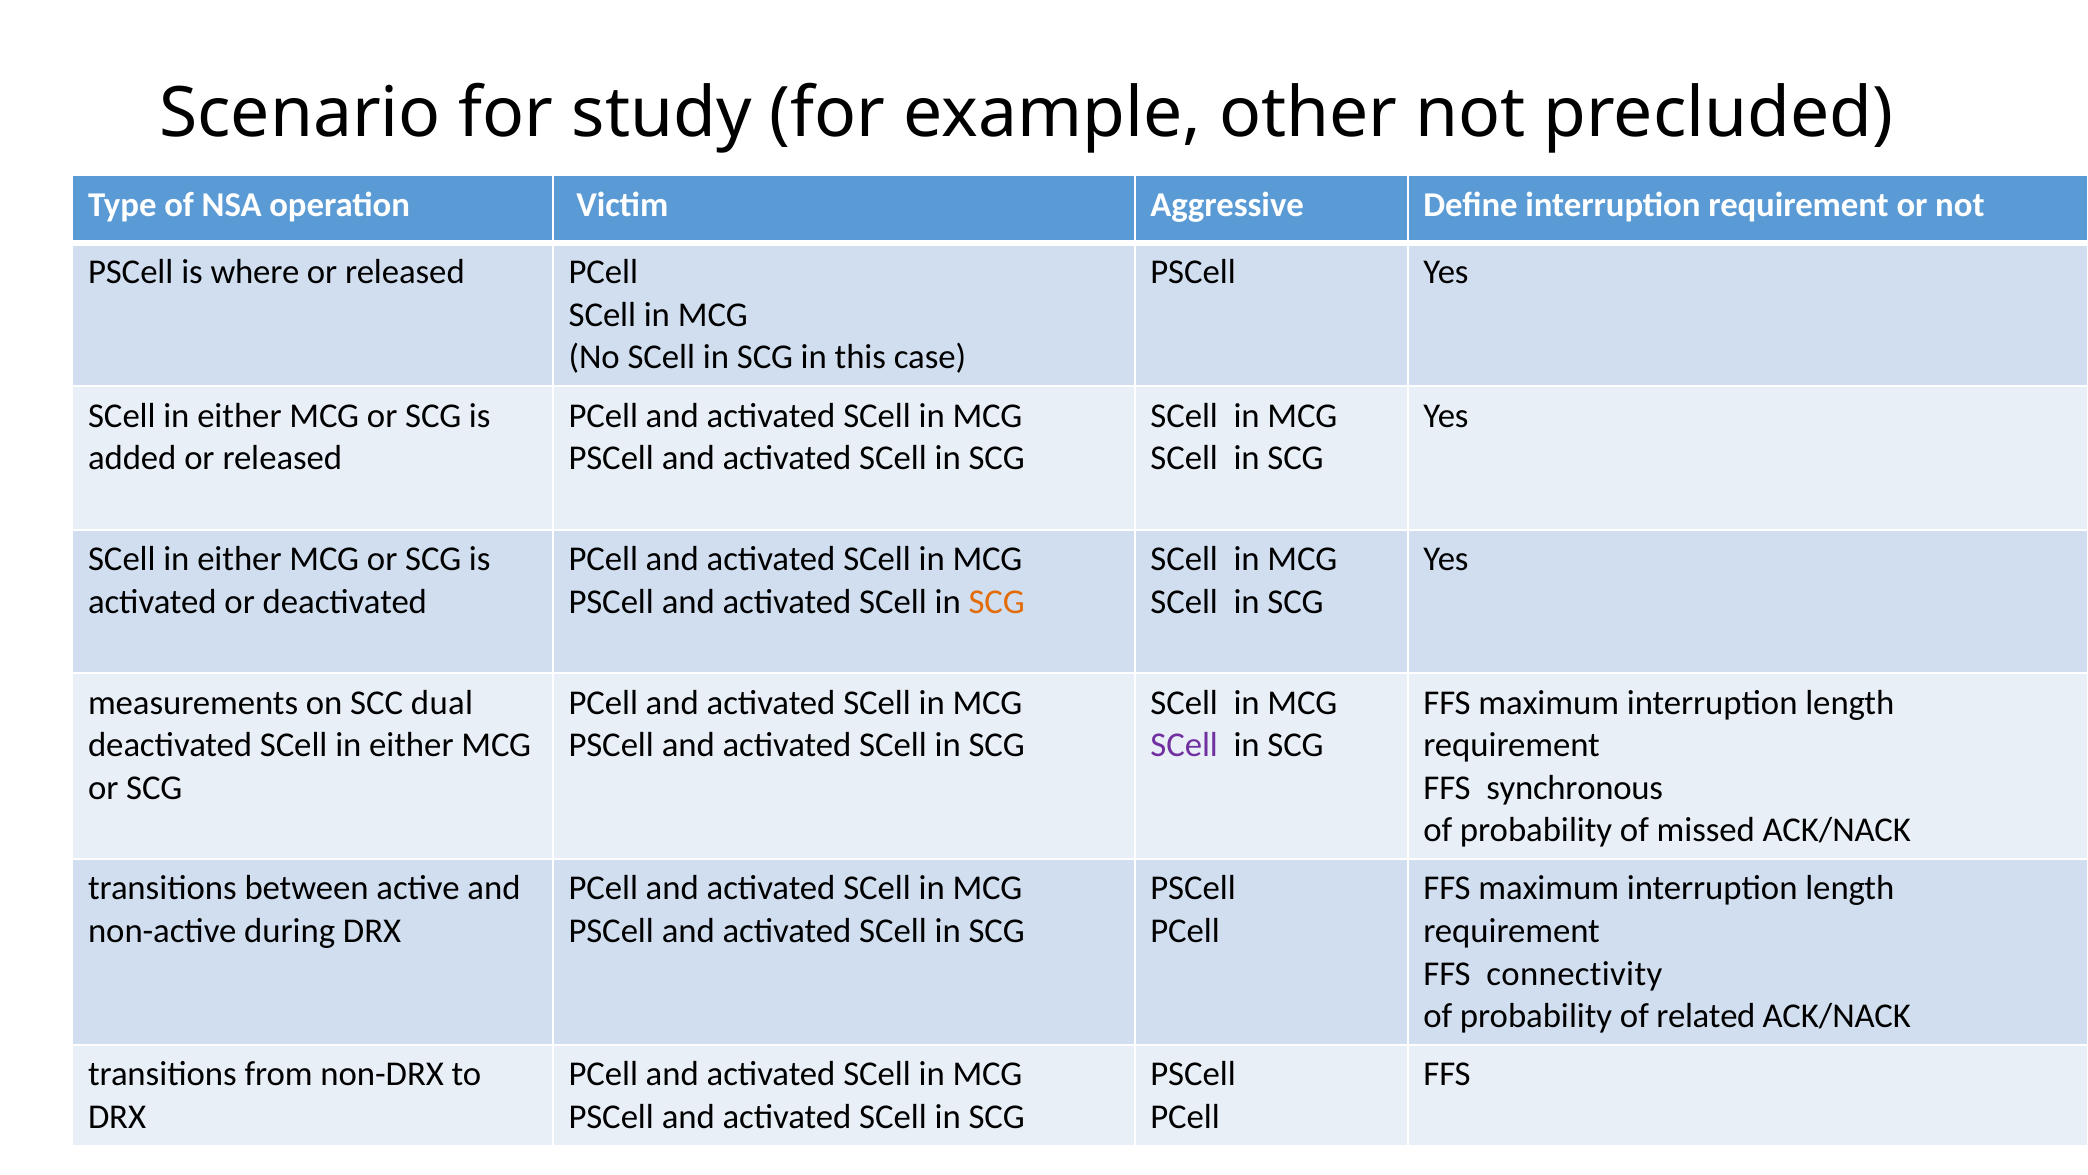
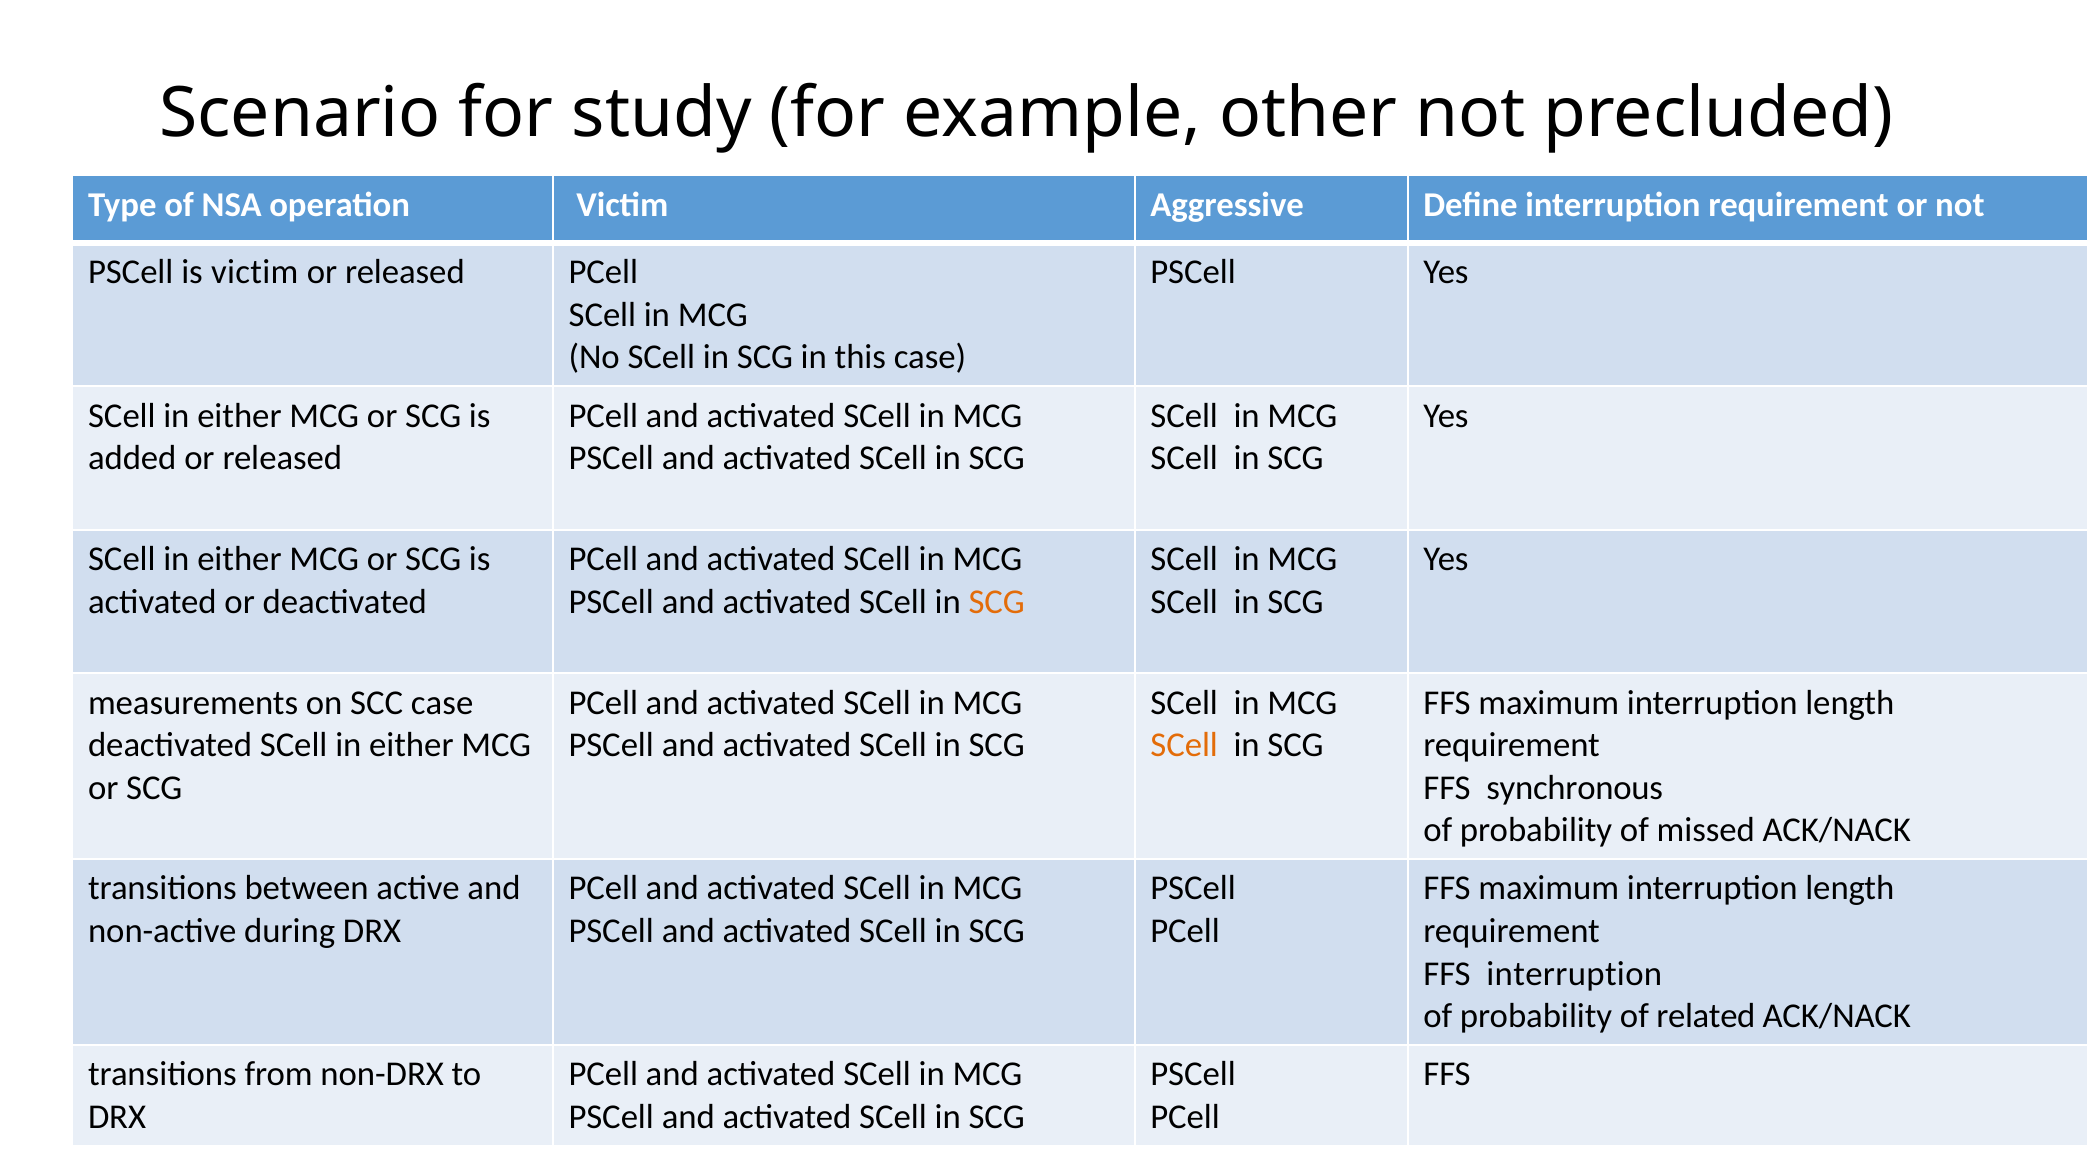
is where: where -> victim (255, 272)
SCC dual: dual -> case (442, 702)
SCell colour: purple -> orange (1184, 745)
FFS connectivity: connectivity -> interruption (1574, 973)
